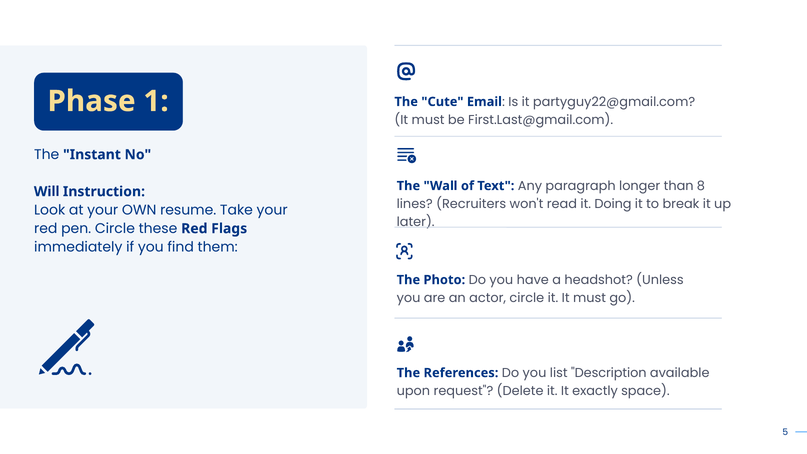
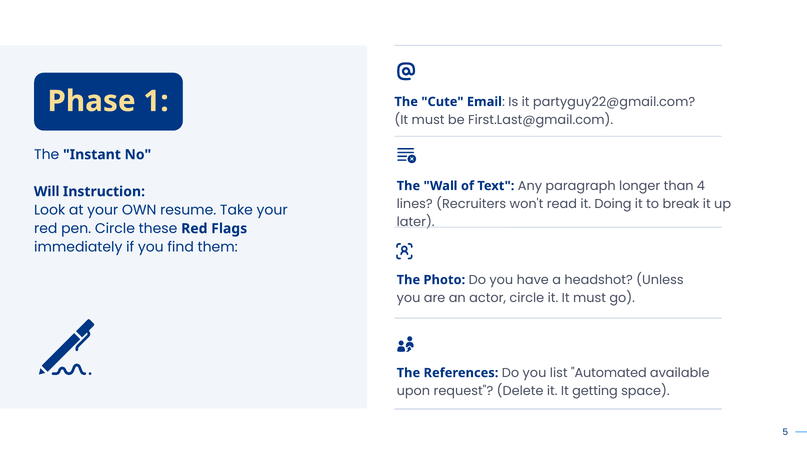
8: 8 -> 4 (701, 186)
Description: Description -> Automated (609, 373)
exactly: exactly -> getting (595, 391)
